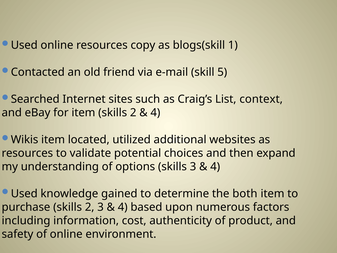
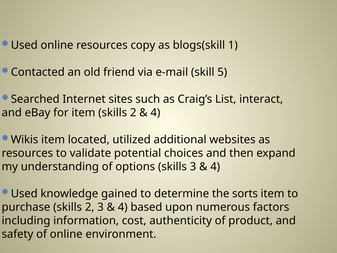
context: context -> interact (261, 99)
both: both -> sorts (245, 193)
